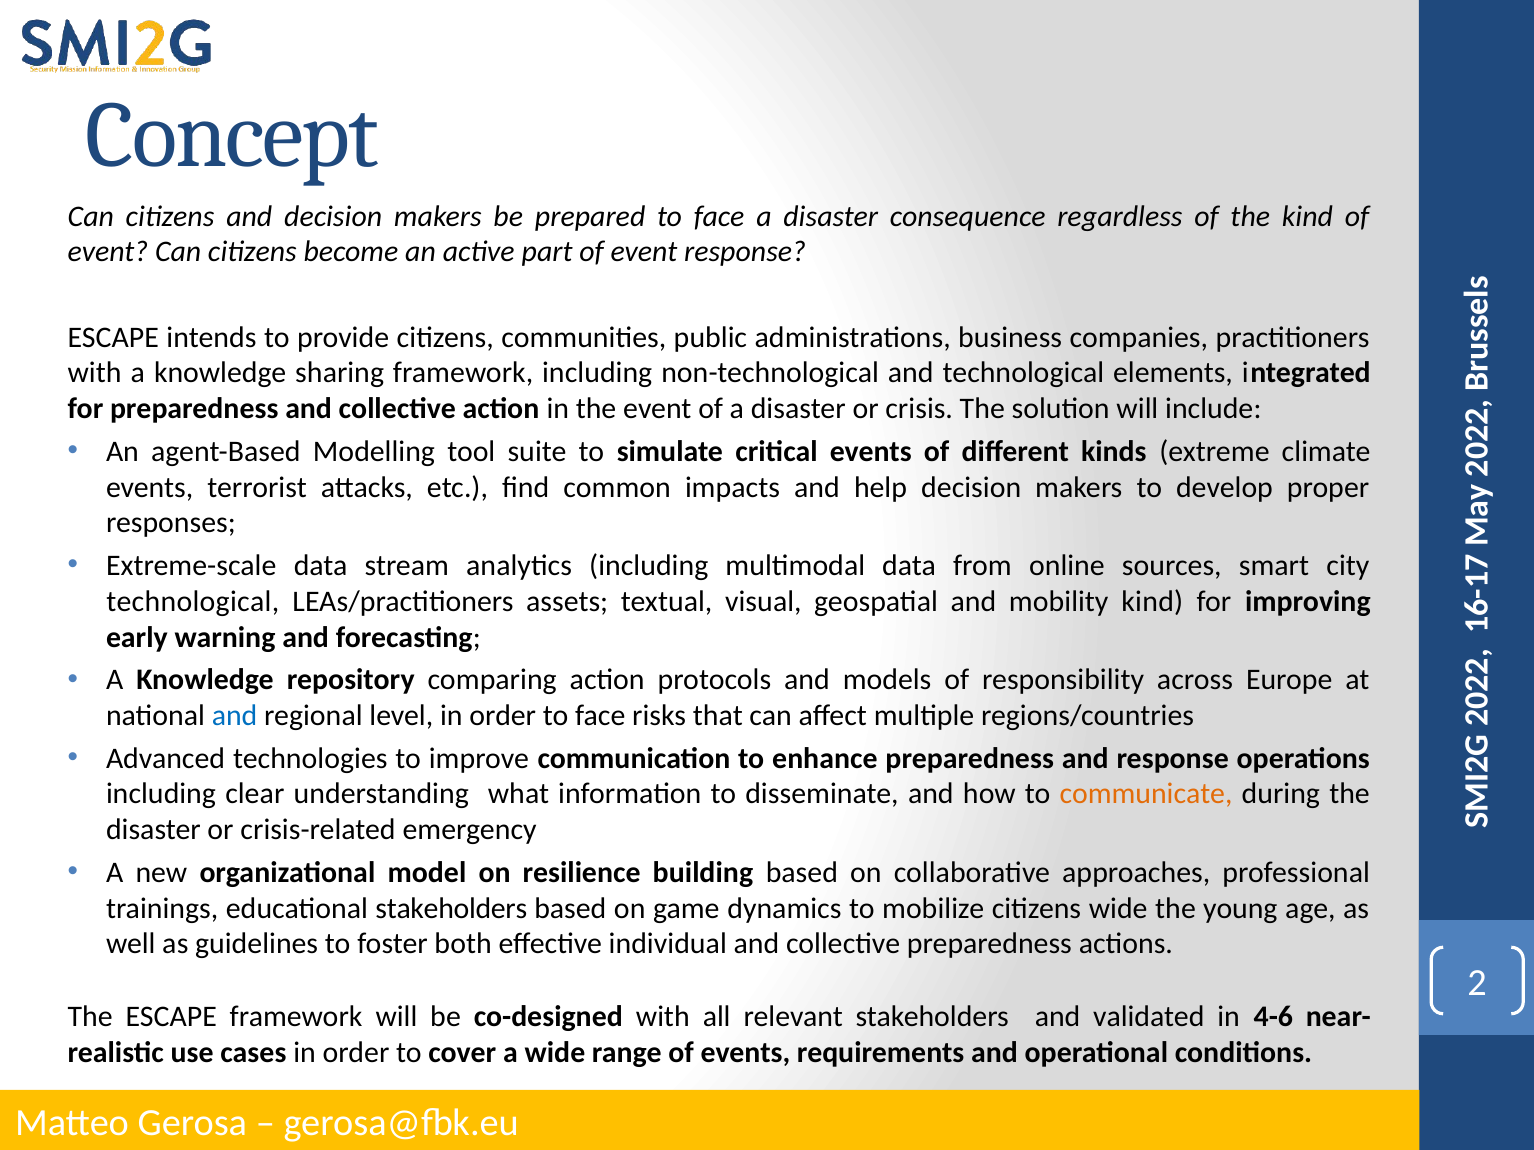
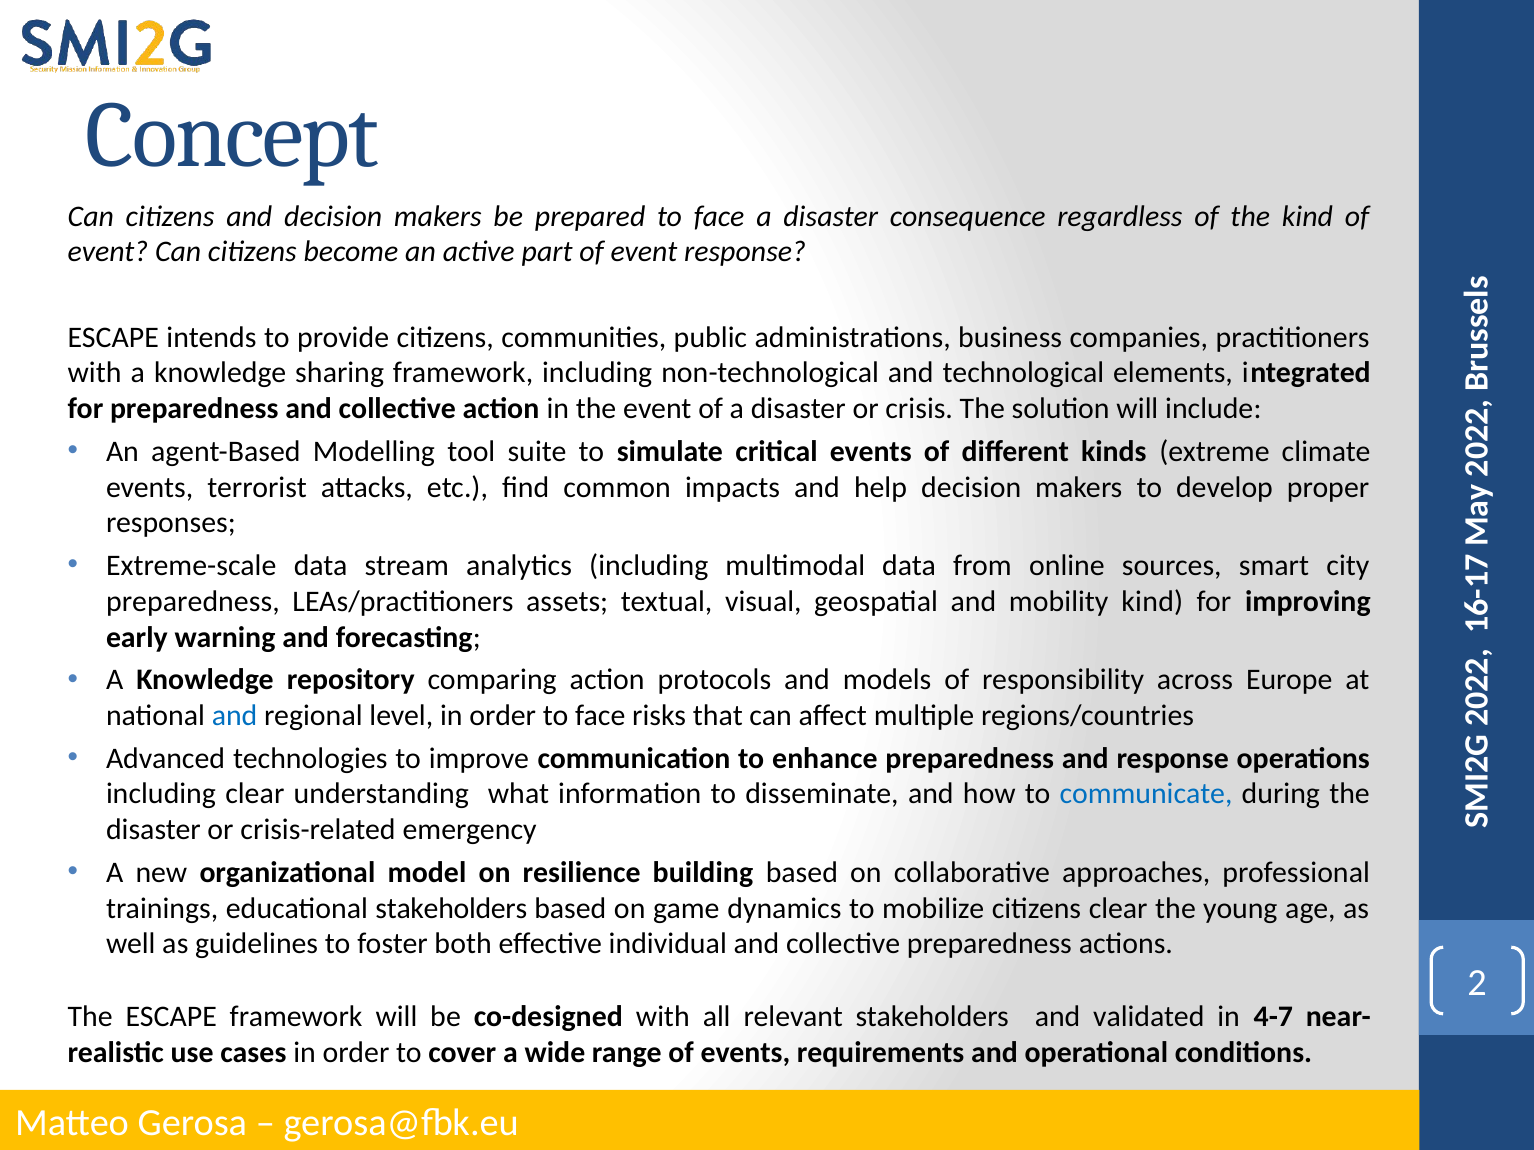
technological: technological -> preparedness (193, 602)
communicate colour: orange -> blue (1146, 794)
citizens wide: wide -> clear (1118, 909)
4-6: 4-6 -> 4-7 (1273, 1018)
